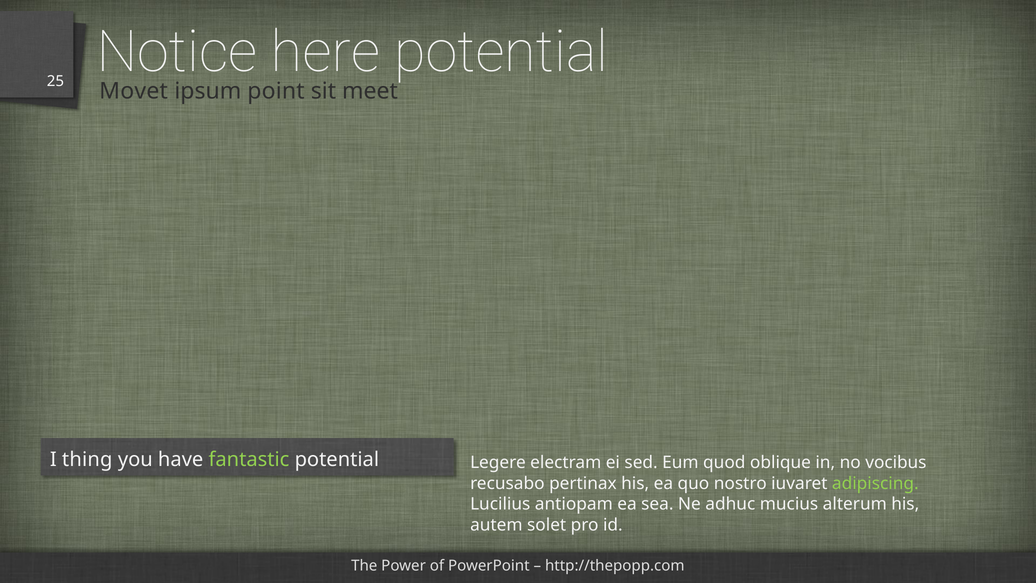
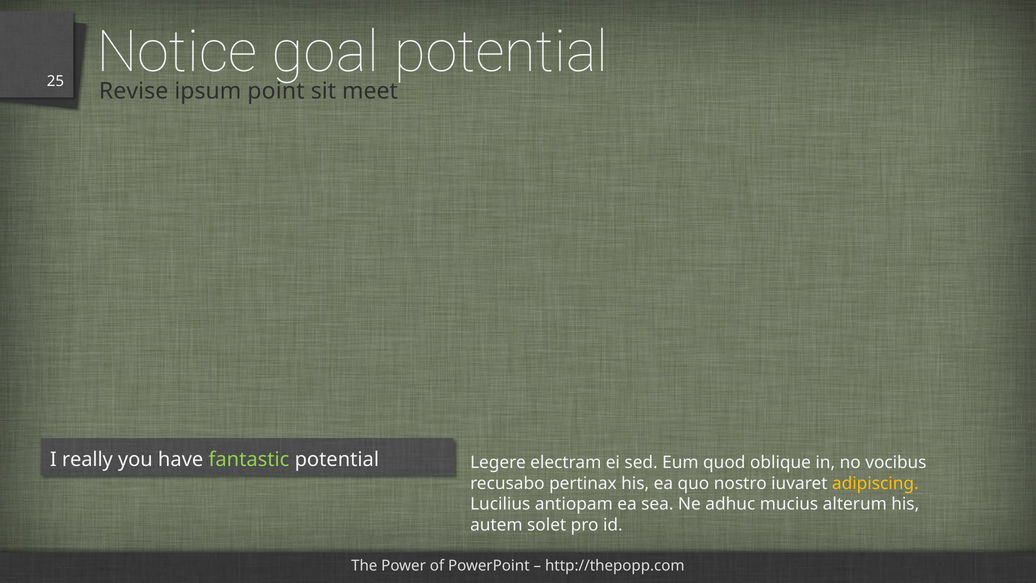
here: here -> goal (325, 52)
Movet: Movet -> Revise (134, 91)
thing: thing -> really (87, 460)
adipiscing colour: light green -> yellow (875, 483)
